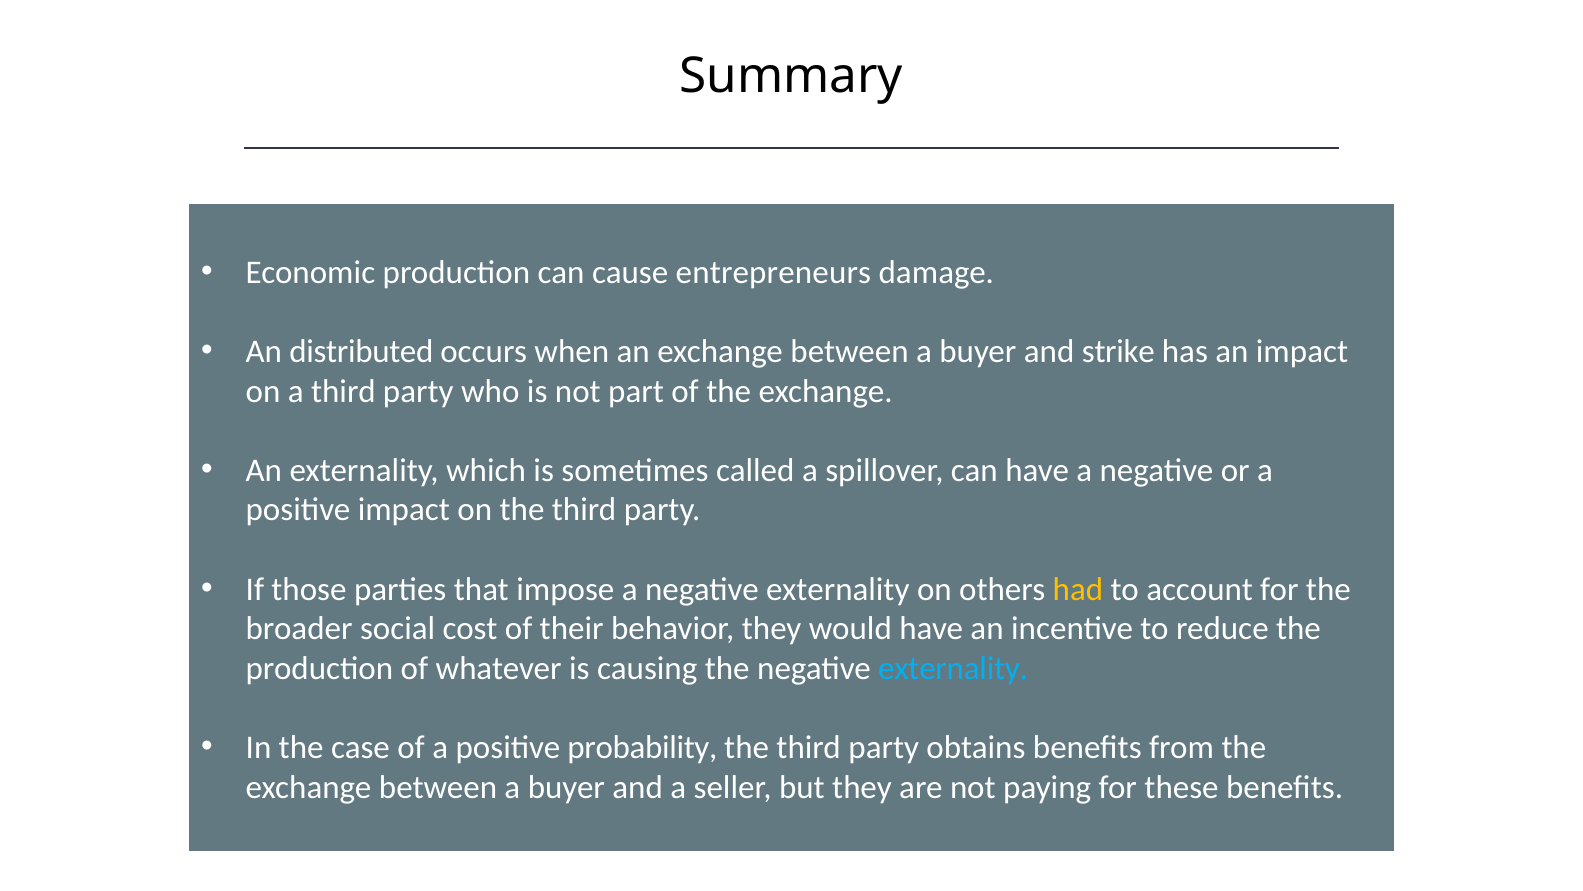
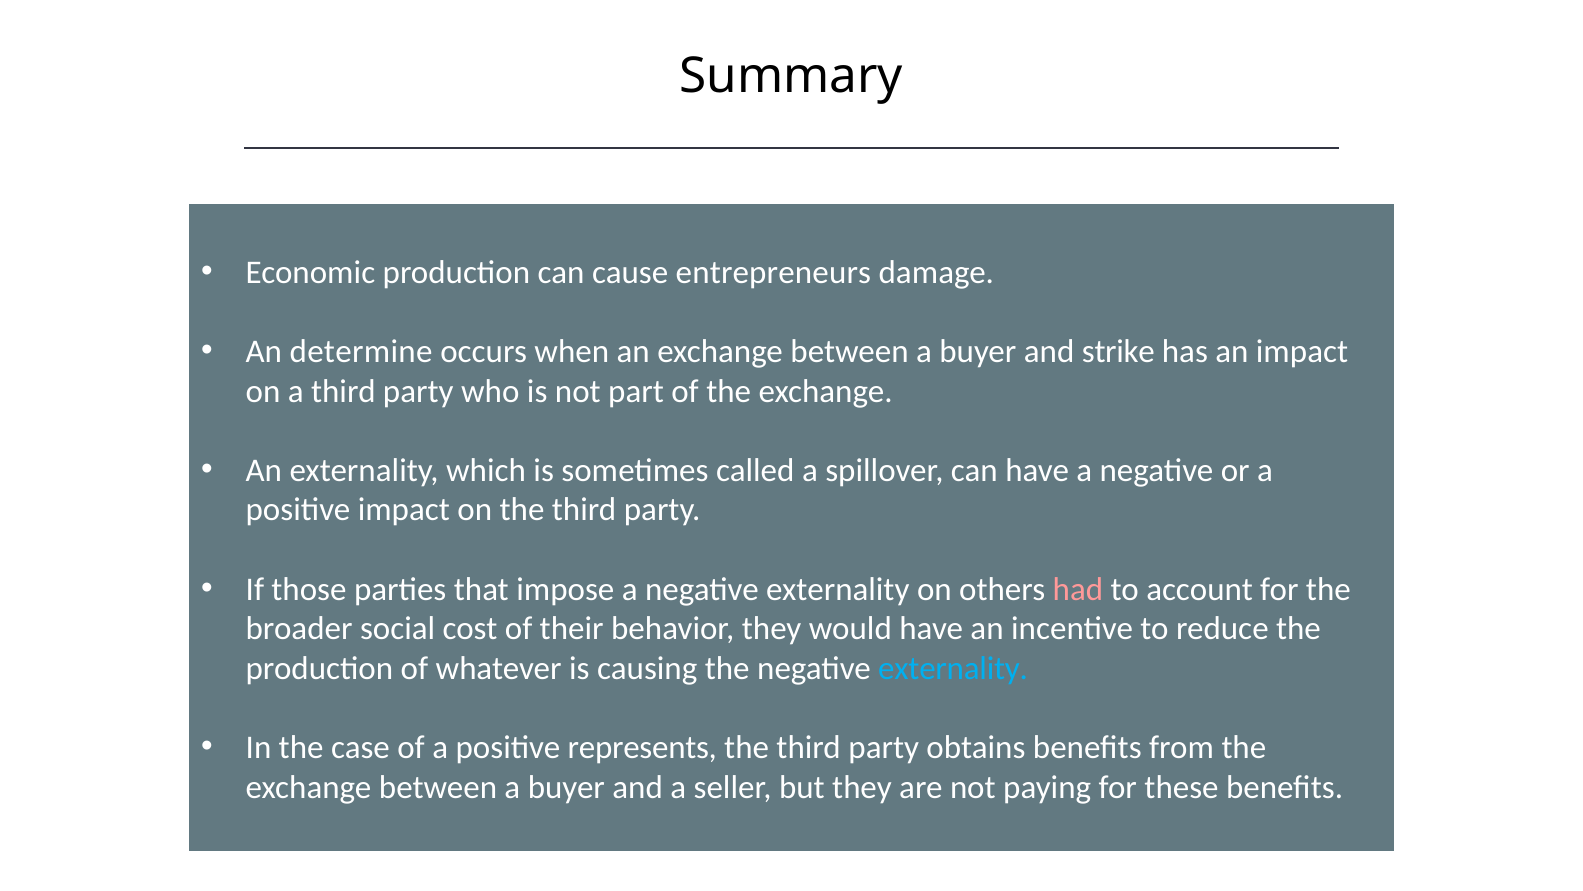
distributed: distributed -> determine (361, 351)
had colour: yellow -> pink (1078, 589)
probability: probability -> represents (642, 747)
